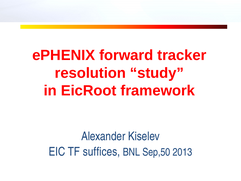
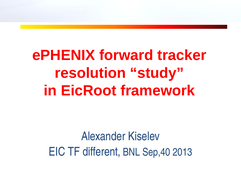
suffices: suffices -> different (102, 152)
Sep,50: Sep,50 -> Sep,40 (156, 152)
